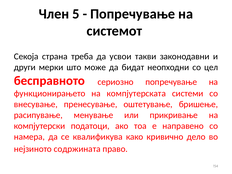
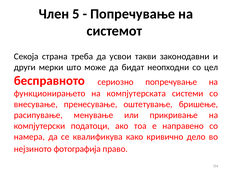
содржината: содржината -> фотографија (77, 149)
